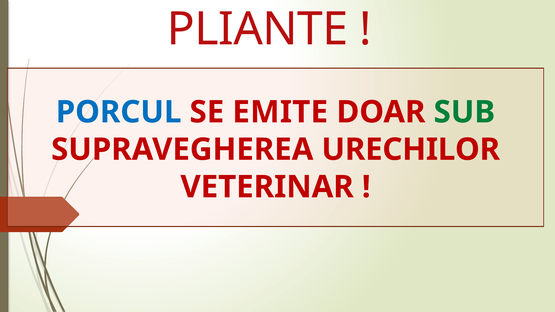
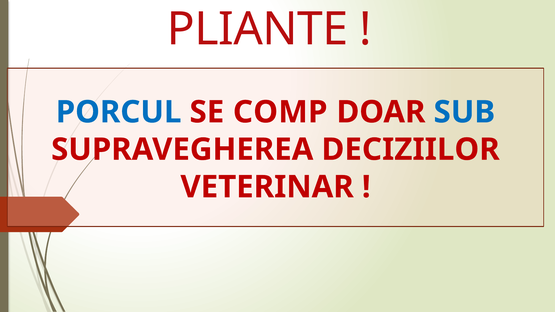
EMITE: EMITE -> COMP (280, 112)
SUB colour: green -> blue (464, 112)
URECHILOR: URECHILOR -> DECIZIILOR (411, 150)
